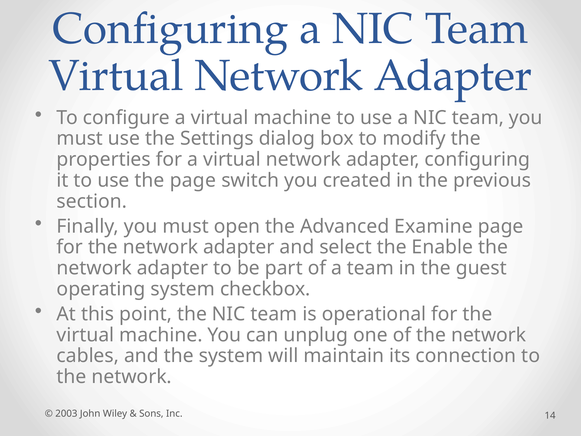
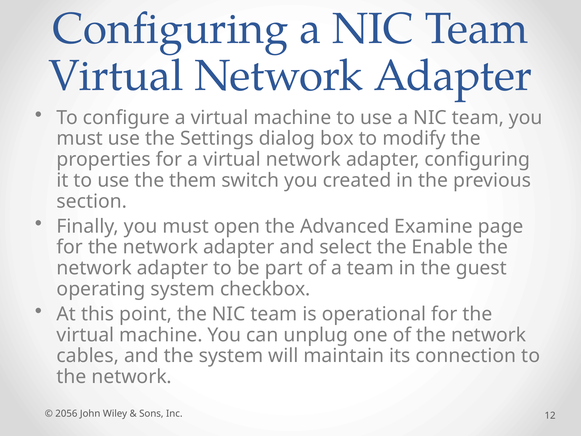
the page: page -> them (193, 180)
2003: 2003 -> 2056 (66, 413)
14: 14 -> 12 (550, 415)
